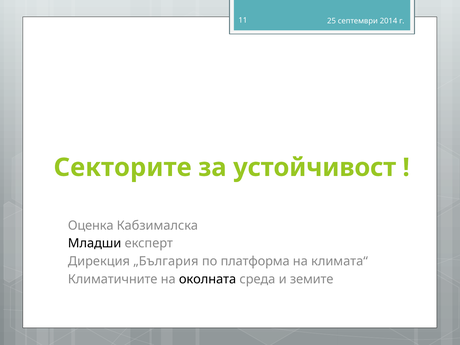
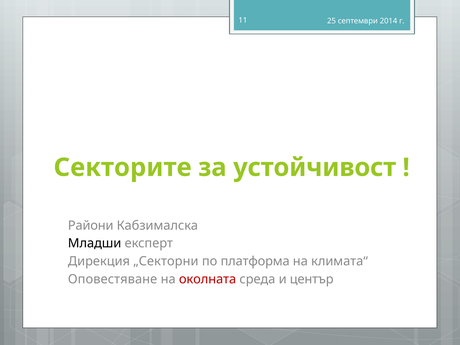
Оценка: Оценка -> Райони (91, 226)
„България: „България -> „Секторни (166, 261)
Климатичните: Климатичните -> Оповестяване (113, 279)
околната colour: black -> red (208, 279)
земите: земите -> център (312, 279)
